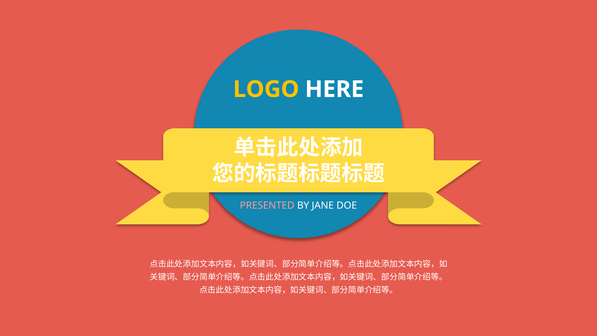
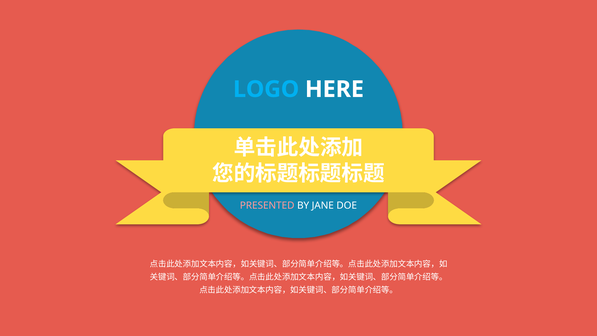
LOGO colour: yellow -> light blue (266, 89)
